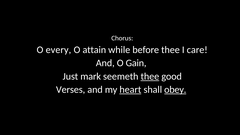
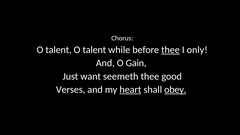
every: every -> talent (59, 50)
attain: attain -> talent (94, 50)
thee underline: none -> present (170, 50)
care: care -> only (197, 50)
mark: mark -> want (91, 76)
thee underline: present -> none (150, 76)
